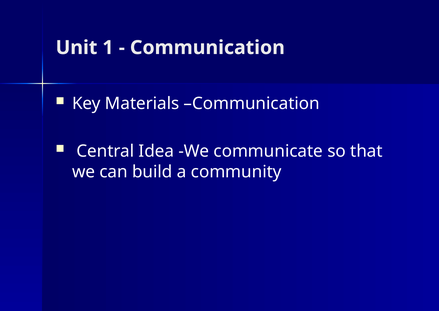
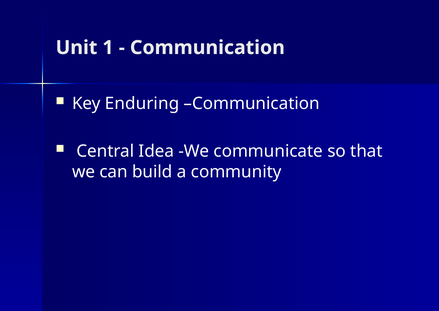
Materials: Materials -> Enduring (142, 103)
